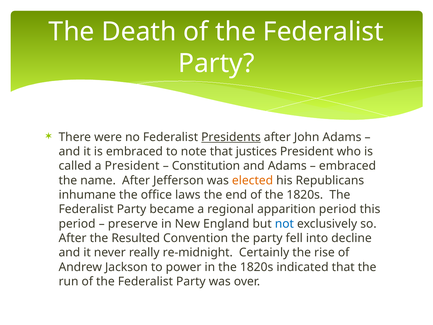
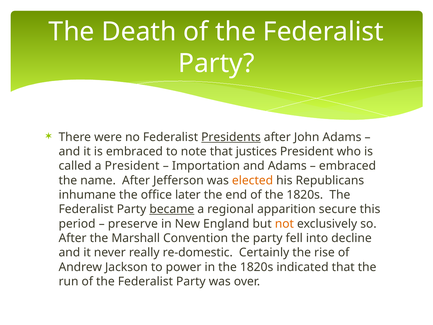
Constitution: Constitution -> Importation (206, 166)
laws: laws -> later (188, 195)
became underline: none -> present (172, 209)
apparition period: period -> secure (338, 209)
not colour: blue -> orange (284, 224)
Resulted: Resulted -> Marshall (136, 238)
re-midnight: re-midnight -> re-domestic (198, 252)
